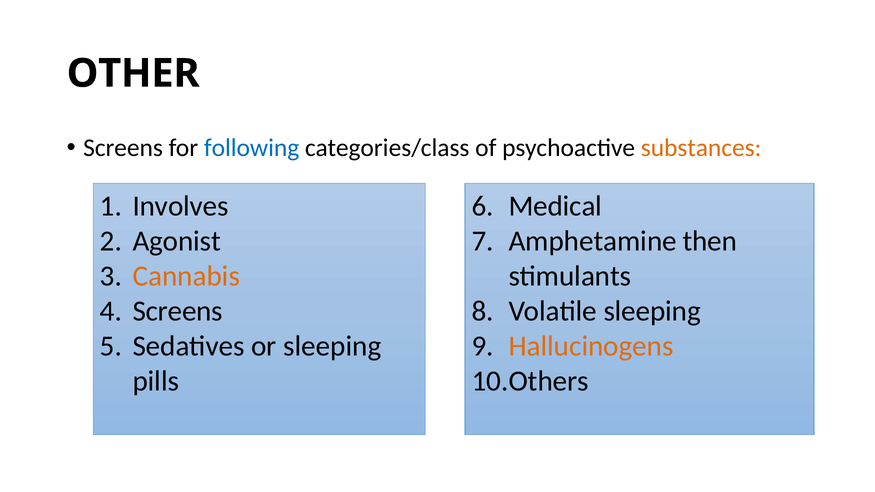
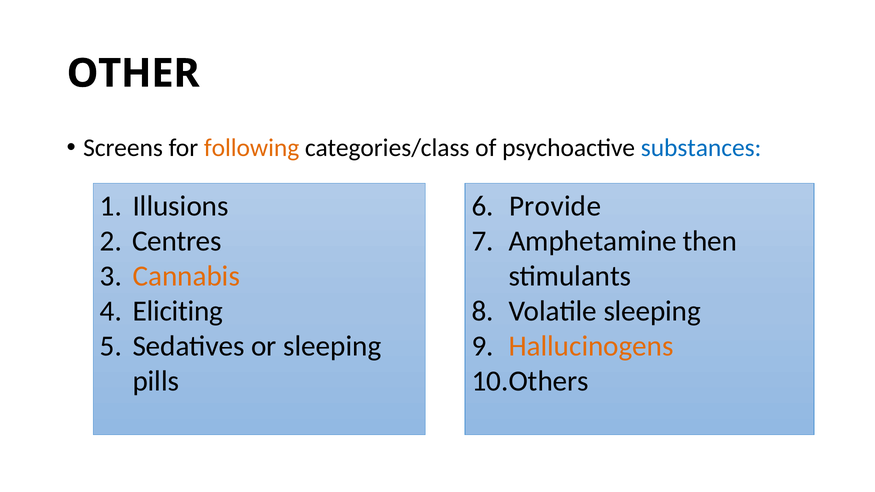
following colour: blue -> orange (252, 148)
substances colour: orange -> blue (701, 148)
Involves: Involves -> Illusions (181, 206)
Medical: Medical -> Provide (555, 206)
Agonist: Agonist -> Centres (177, 241)
Screens: Screens -> Eliciting (178, 311)
